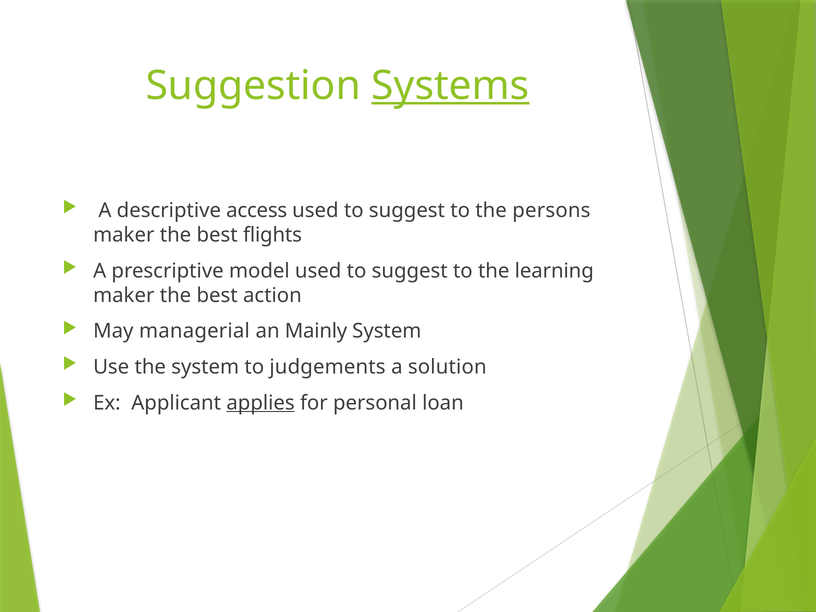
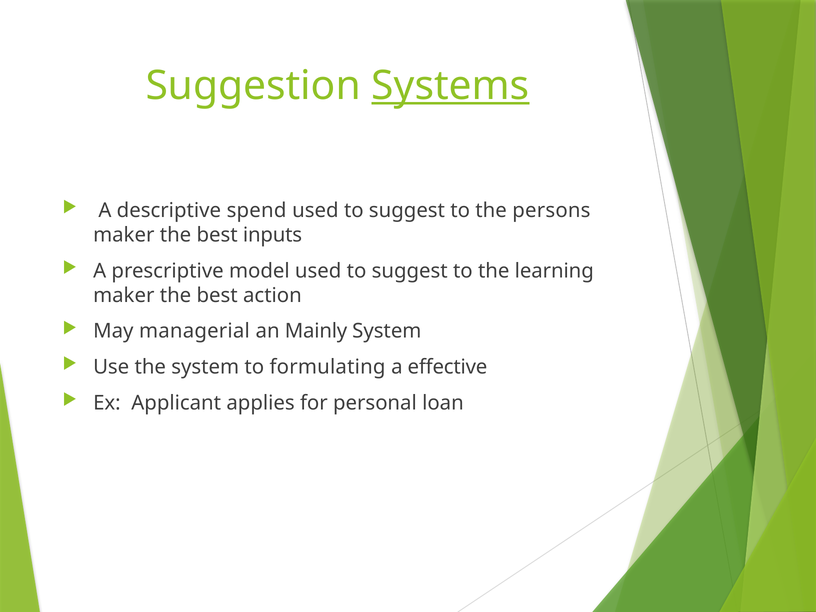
access: access -> spend (257, 211)
flights: flights -> inputs (273, 235)
judgements: judgements -> formulating (328, 367)
solution: solution -> effective (447, 367)
applies underline: present -> none (261, 403)
